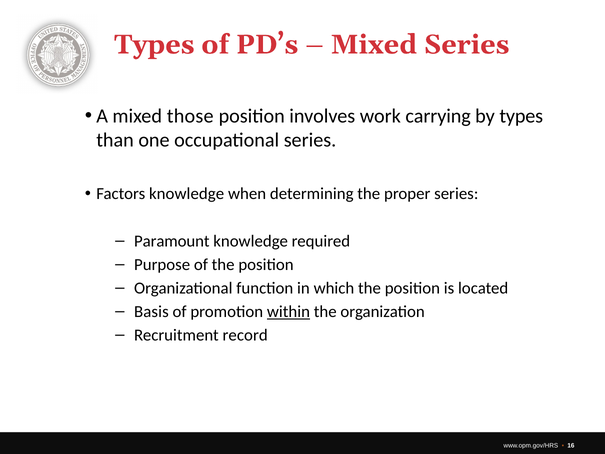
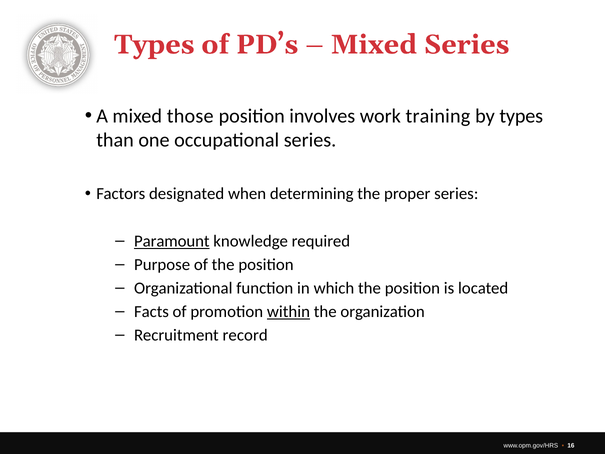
carrying: carrying -> training (438, 116)
Factors knowledge: knowledge -> designated (187, 194)
Paramount underline: none -> present (172, 241)
Basis: Basis -> Facts (151, 312)
